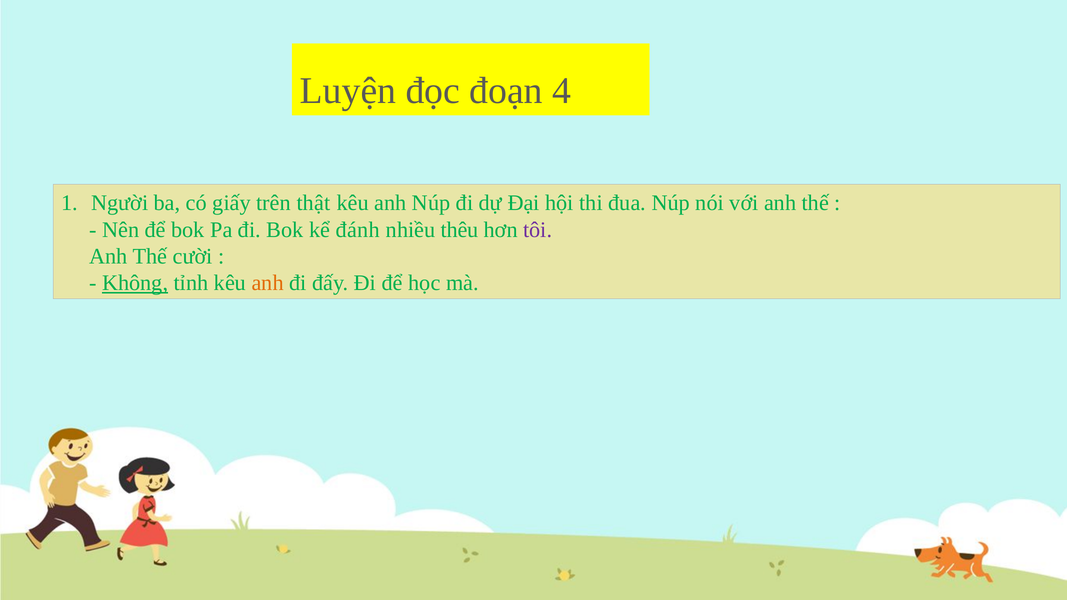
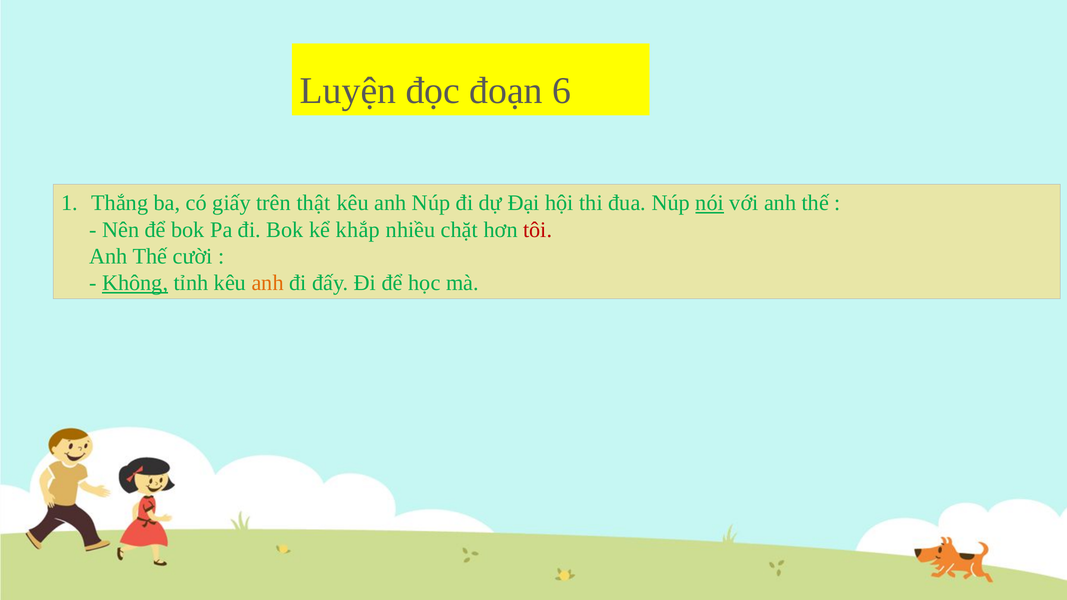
4: 4 -> 6 (561, 91)
Người: Người -> Thắng (120, 203)
nói underline: none -> present (710, 203)
đánh: đánh -> khắp (358, 230)
thêu: thêu -> chặt (460, 230)
tôi colour: purple -> red (538, 230)
